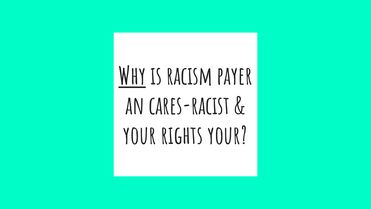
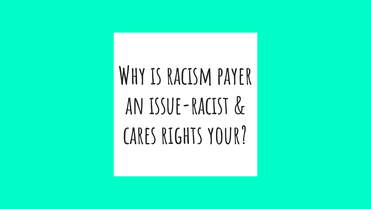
Why underline: present -> none (132, 76)
cares-racist: cares-racist -> issue-racist (189, 106)
your: your -> cares (140, 136)
